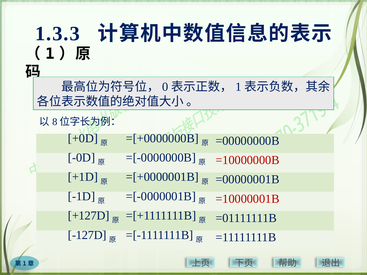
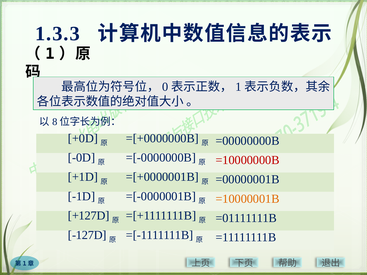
=10000001B colour: red -> orange (247, 199)
